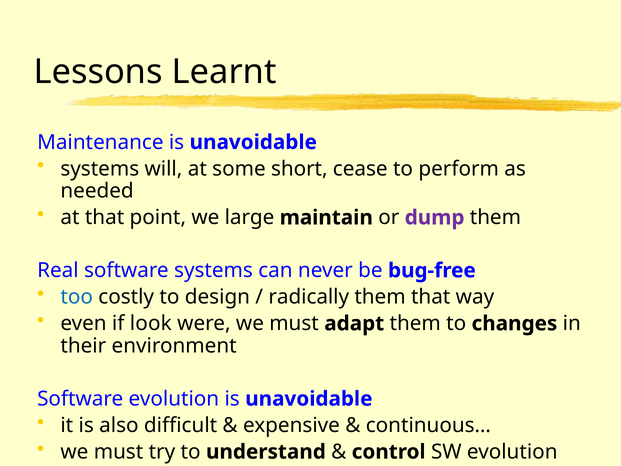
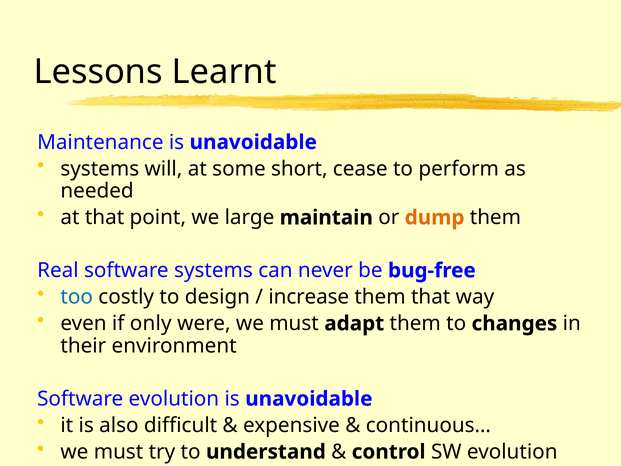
dump colour: purple -> orange (435, 217)
radically: radically -> increase (309, 297)
look: look -> only (151, 323)
